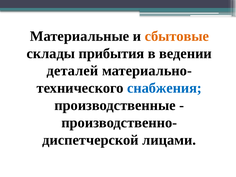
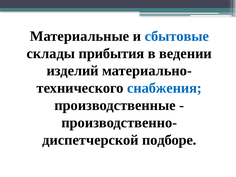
сбытовые colour: orange -> blue (177, 36)
деталей: деталей -> изделий (73, 71)
лицами: лицами -> подборе (169, 140)
